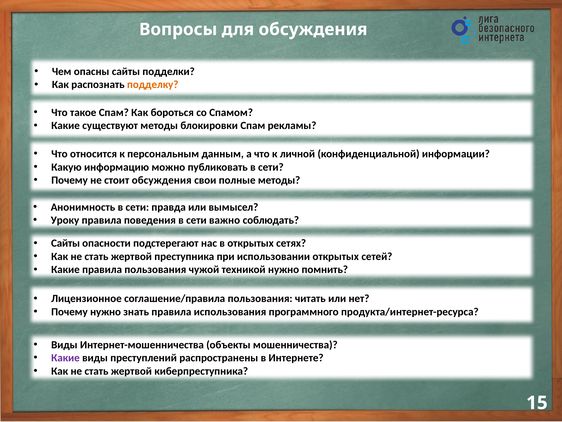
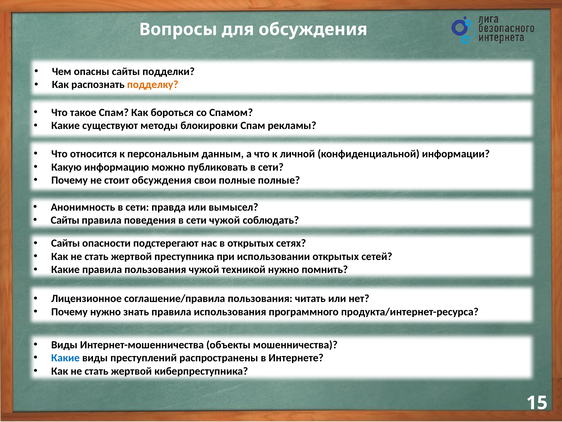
полные методы: методы -> полные (279, 180)
Уроку: Уроку -> Сайты (65, 220)
сети важно: важно -> чужой (225, 220)
Какие colour: purple -> blue (65, 358)
